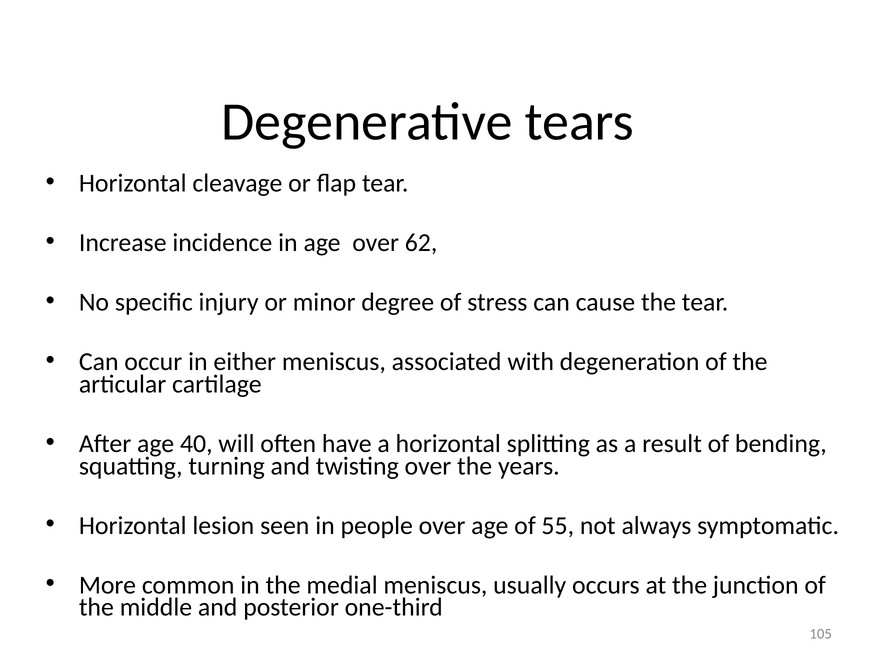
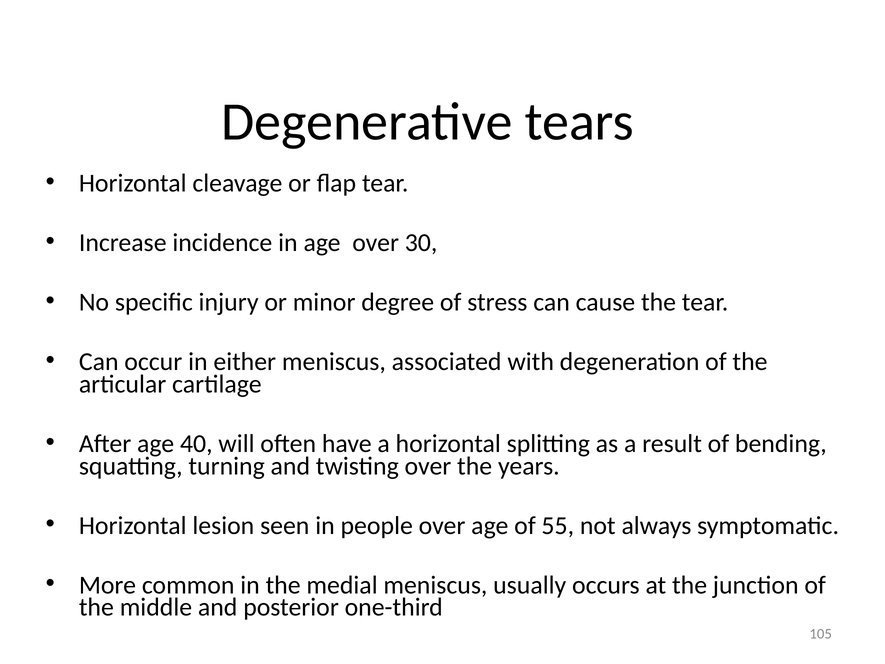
62: 62 -> 30 (421, 243)
